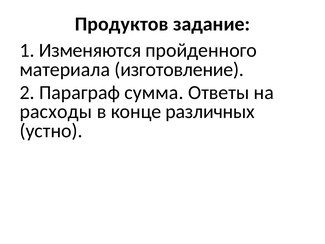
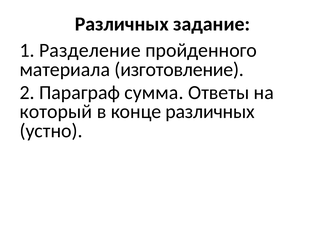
Продуктов: Продуктов -> Различных (122, 24)
Изменяются: Изменяются -> Разделение (90, 50)
расходы: расходы -> который (56, 112)
